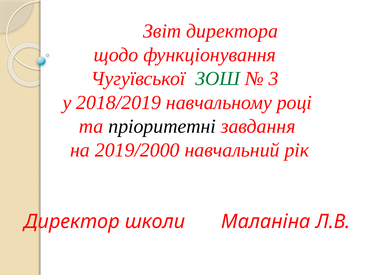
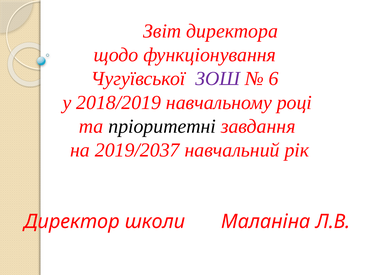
ЗОШ colour: green -> purple (218, 78)
3: 3 -> 6 (274, 78)
2019/2000: 2019/2000 -> 2019/2037 (137, 150)
